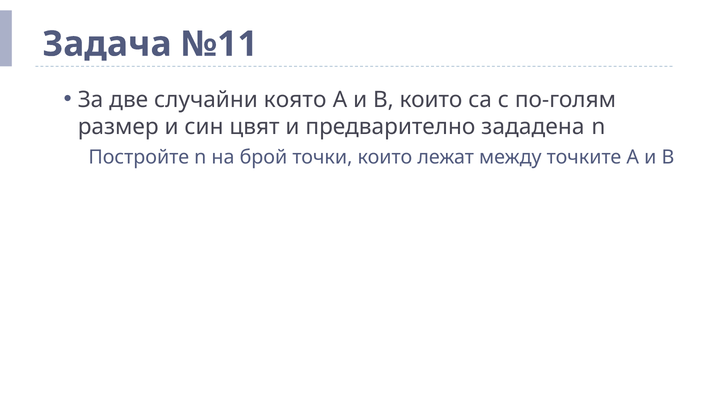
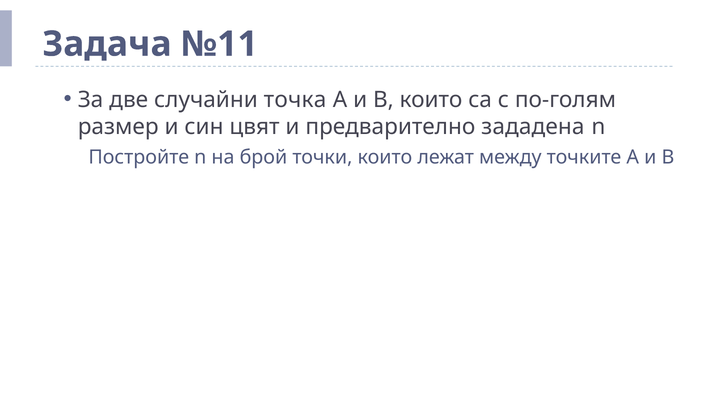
която: която -> точка (295, 100)
